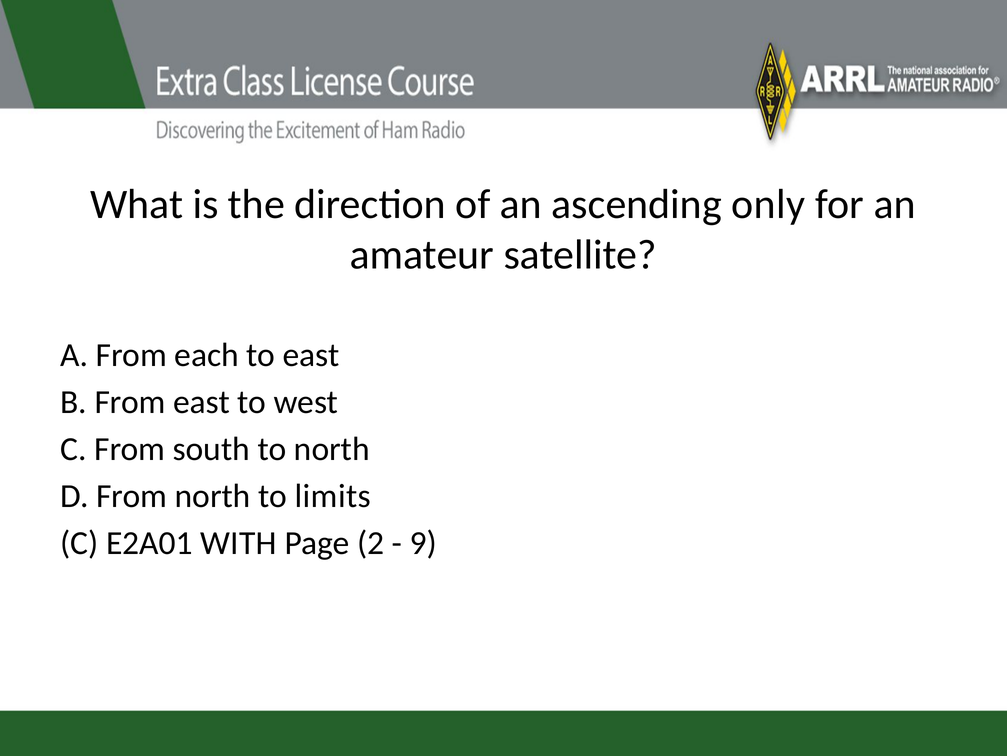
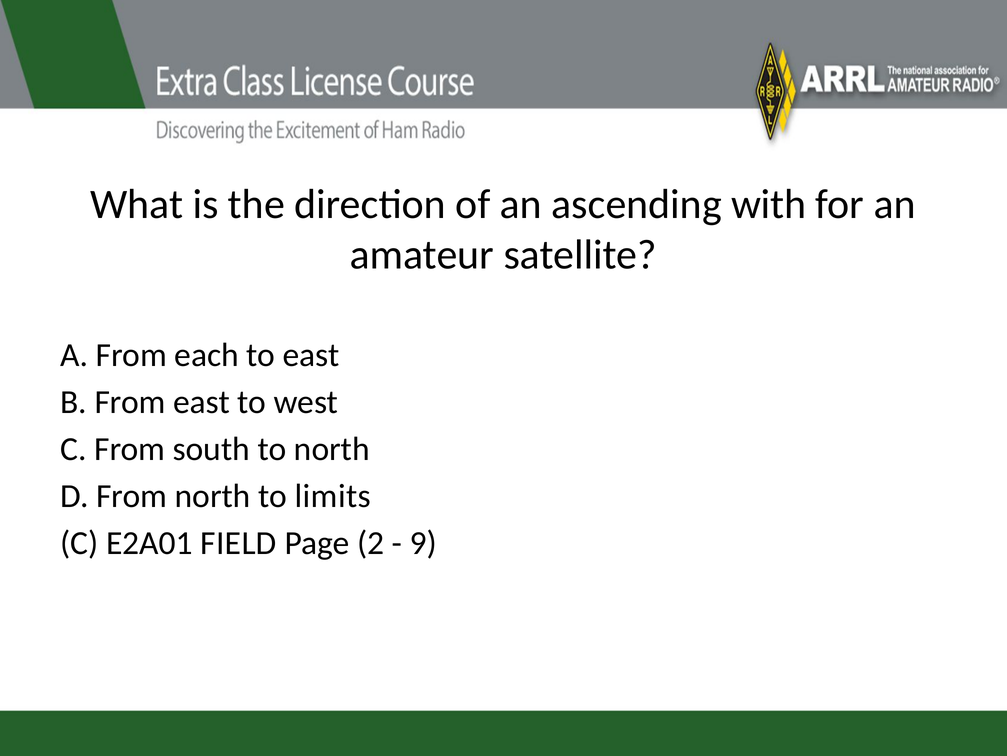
only: only -> with (769, 204)
WITH: WITH -> FIELD (238, 543)
